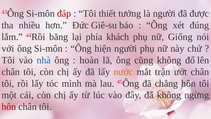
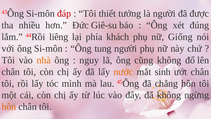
băng: băng -> liêng (59, 37)
hiện: hiện -> tung (103, 48)
nhà colour: blue -> orange (44, 60)
hoàn: hoàn -> nguy (89, 60)
trận: trận -> sinh (163, 72)
hôn colour: red -> orange (9, 106)
